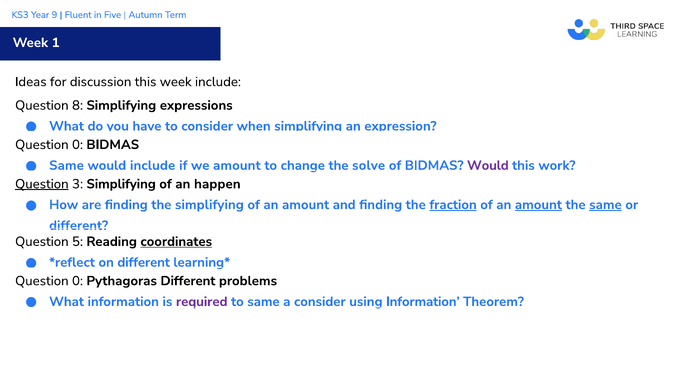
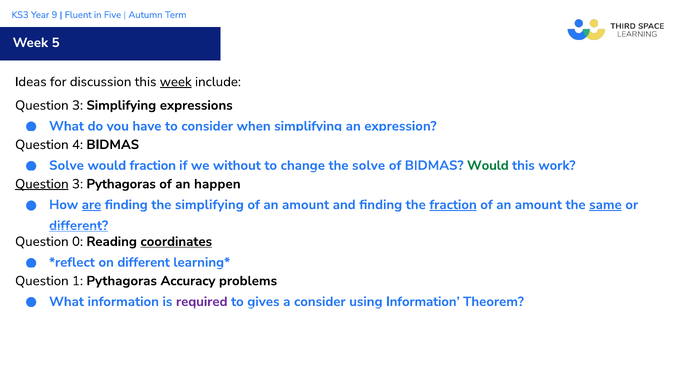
1: 1 -> 5 (56, 43)
week underline: none -> present (176, 82)
8: 8 -> 3 (78, 105)
0: 0 -> 4 (78, 145)
Same: Same -> Solve (66, 165)
would include: include -> fraction (153, 165)
we amount: amount -> without (237, 165)
Would colour: purple -> green (488, 165)
3 Simplifying: Simplifying -> Pythagoras (121, 184)
are underline: none -> present (92, 205)
amount underline: present -> none (538, 205)
different underline: none -> present (79, 226)
5: 5 -> 0 (78, 242)
0: 0 -> 1 (78, 281)
Pythagoras Different: Different -> Accuracy (188, 281)
to same: same -> gives (263, 302)
